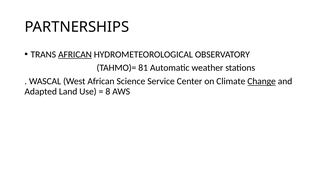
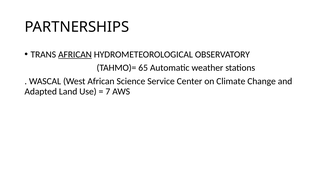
81: 81 -> 65 (143, 68)
Change underline: present -> none (262, 81)
8: 8 -> 7 (108, 92)
